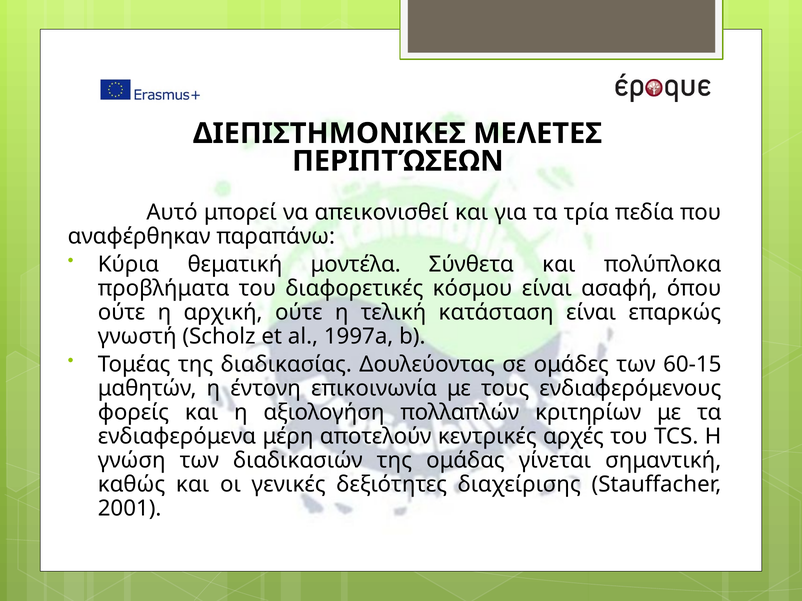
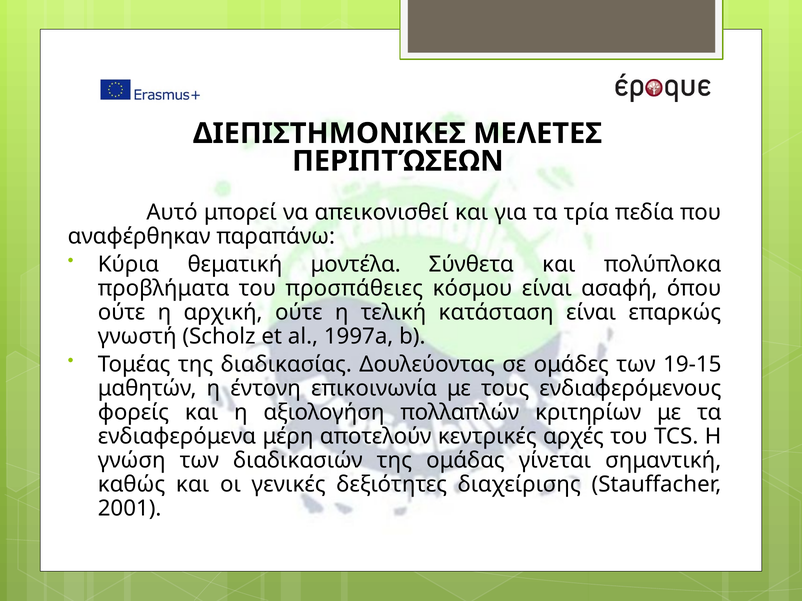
διαφορετικές: διαφορετικές -> προσπάθειες (354, 288)
60-15: 60-15 -> 19-15 (692, 365)
